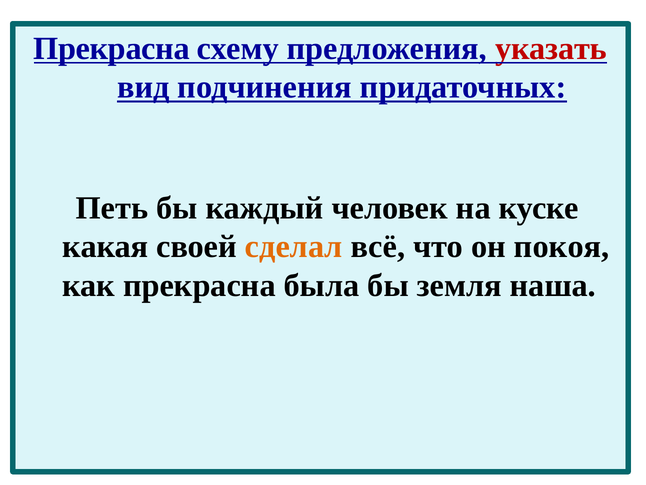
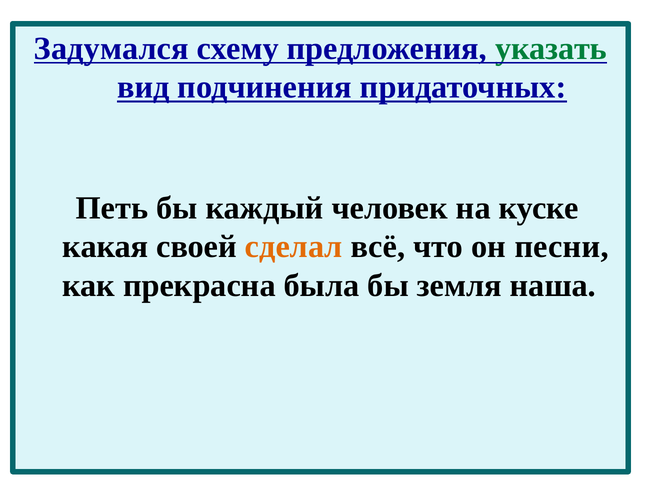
Прекрасна: Прекрасна -> Задумался (111, 48)
указать colour: red -> green (551, 48)
покоя: покоя -> песни (562, 247)
